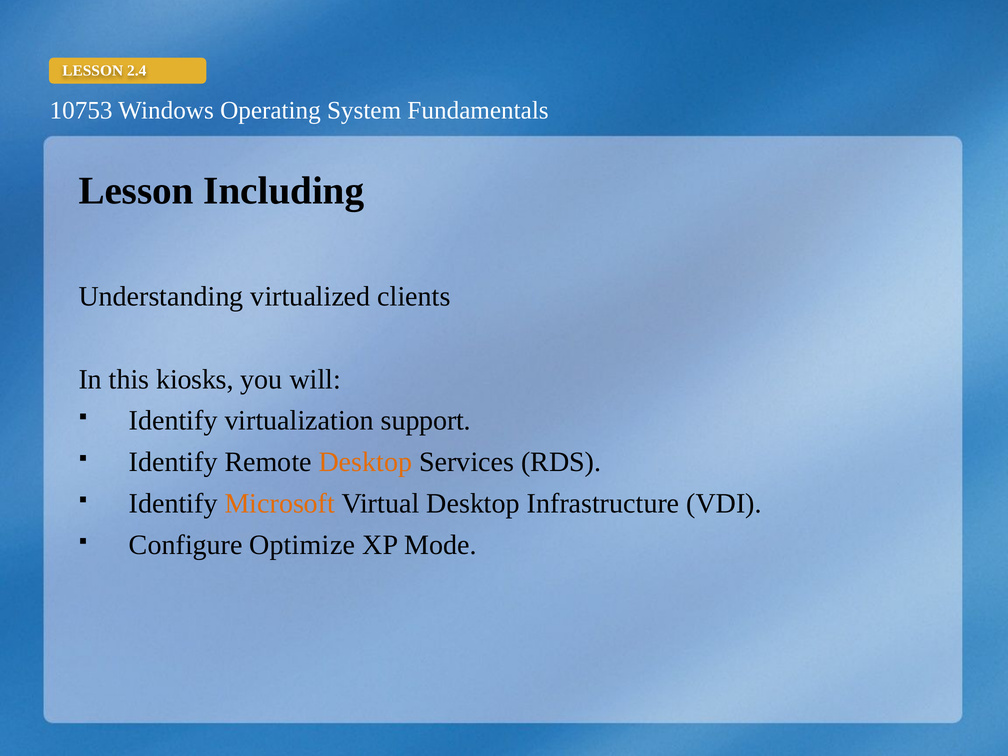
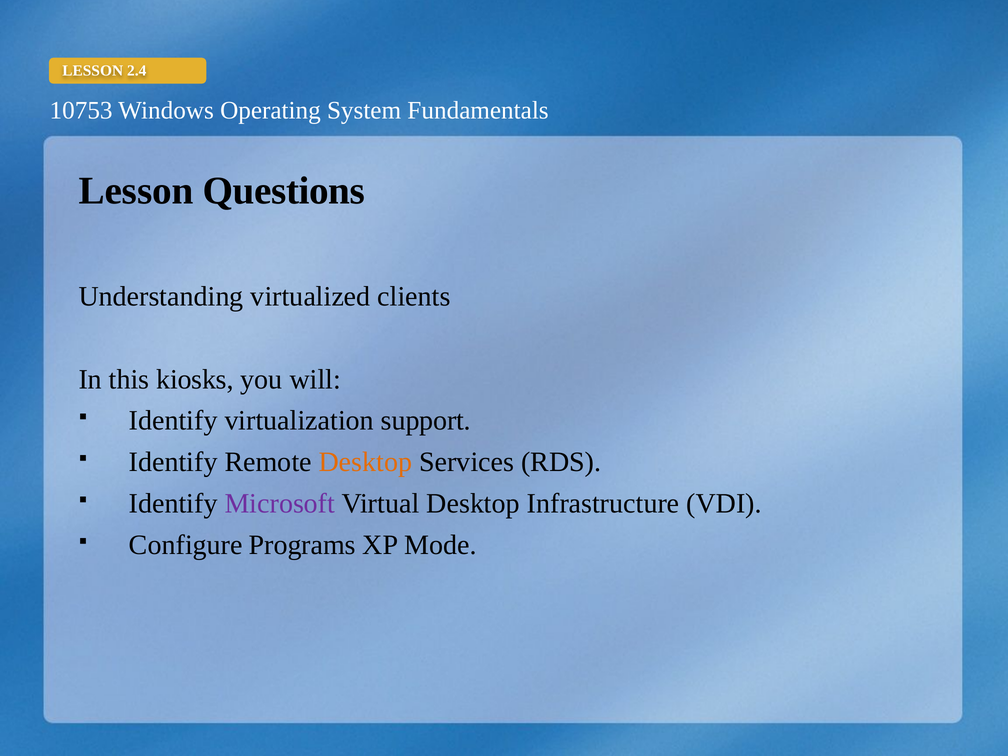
Including: Including -> Questions (284, 191)
Microsoft colour: orange -> purple (280, 504)
Optimize: Optimize -> Programs (302, 545)
